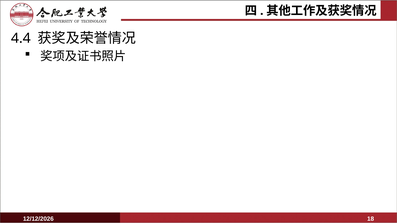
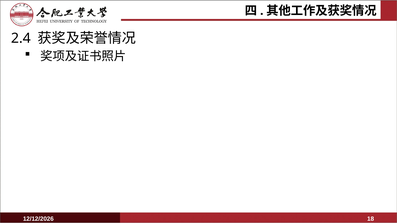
4.4: 4.4 -> 2.4 (21, 38)
